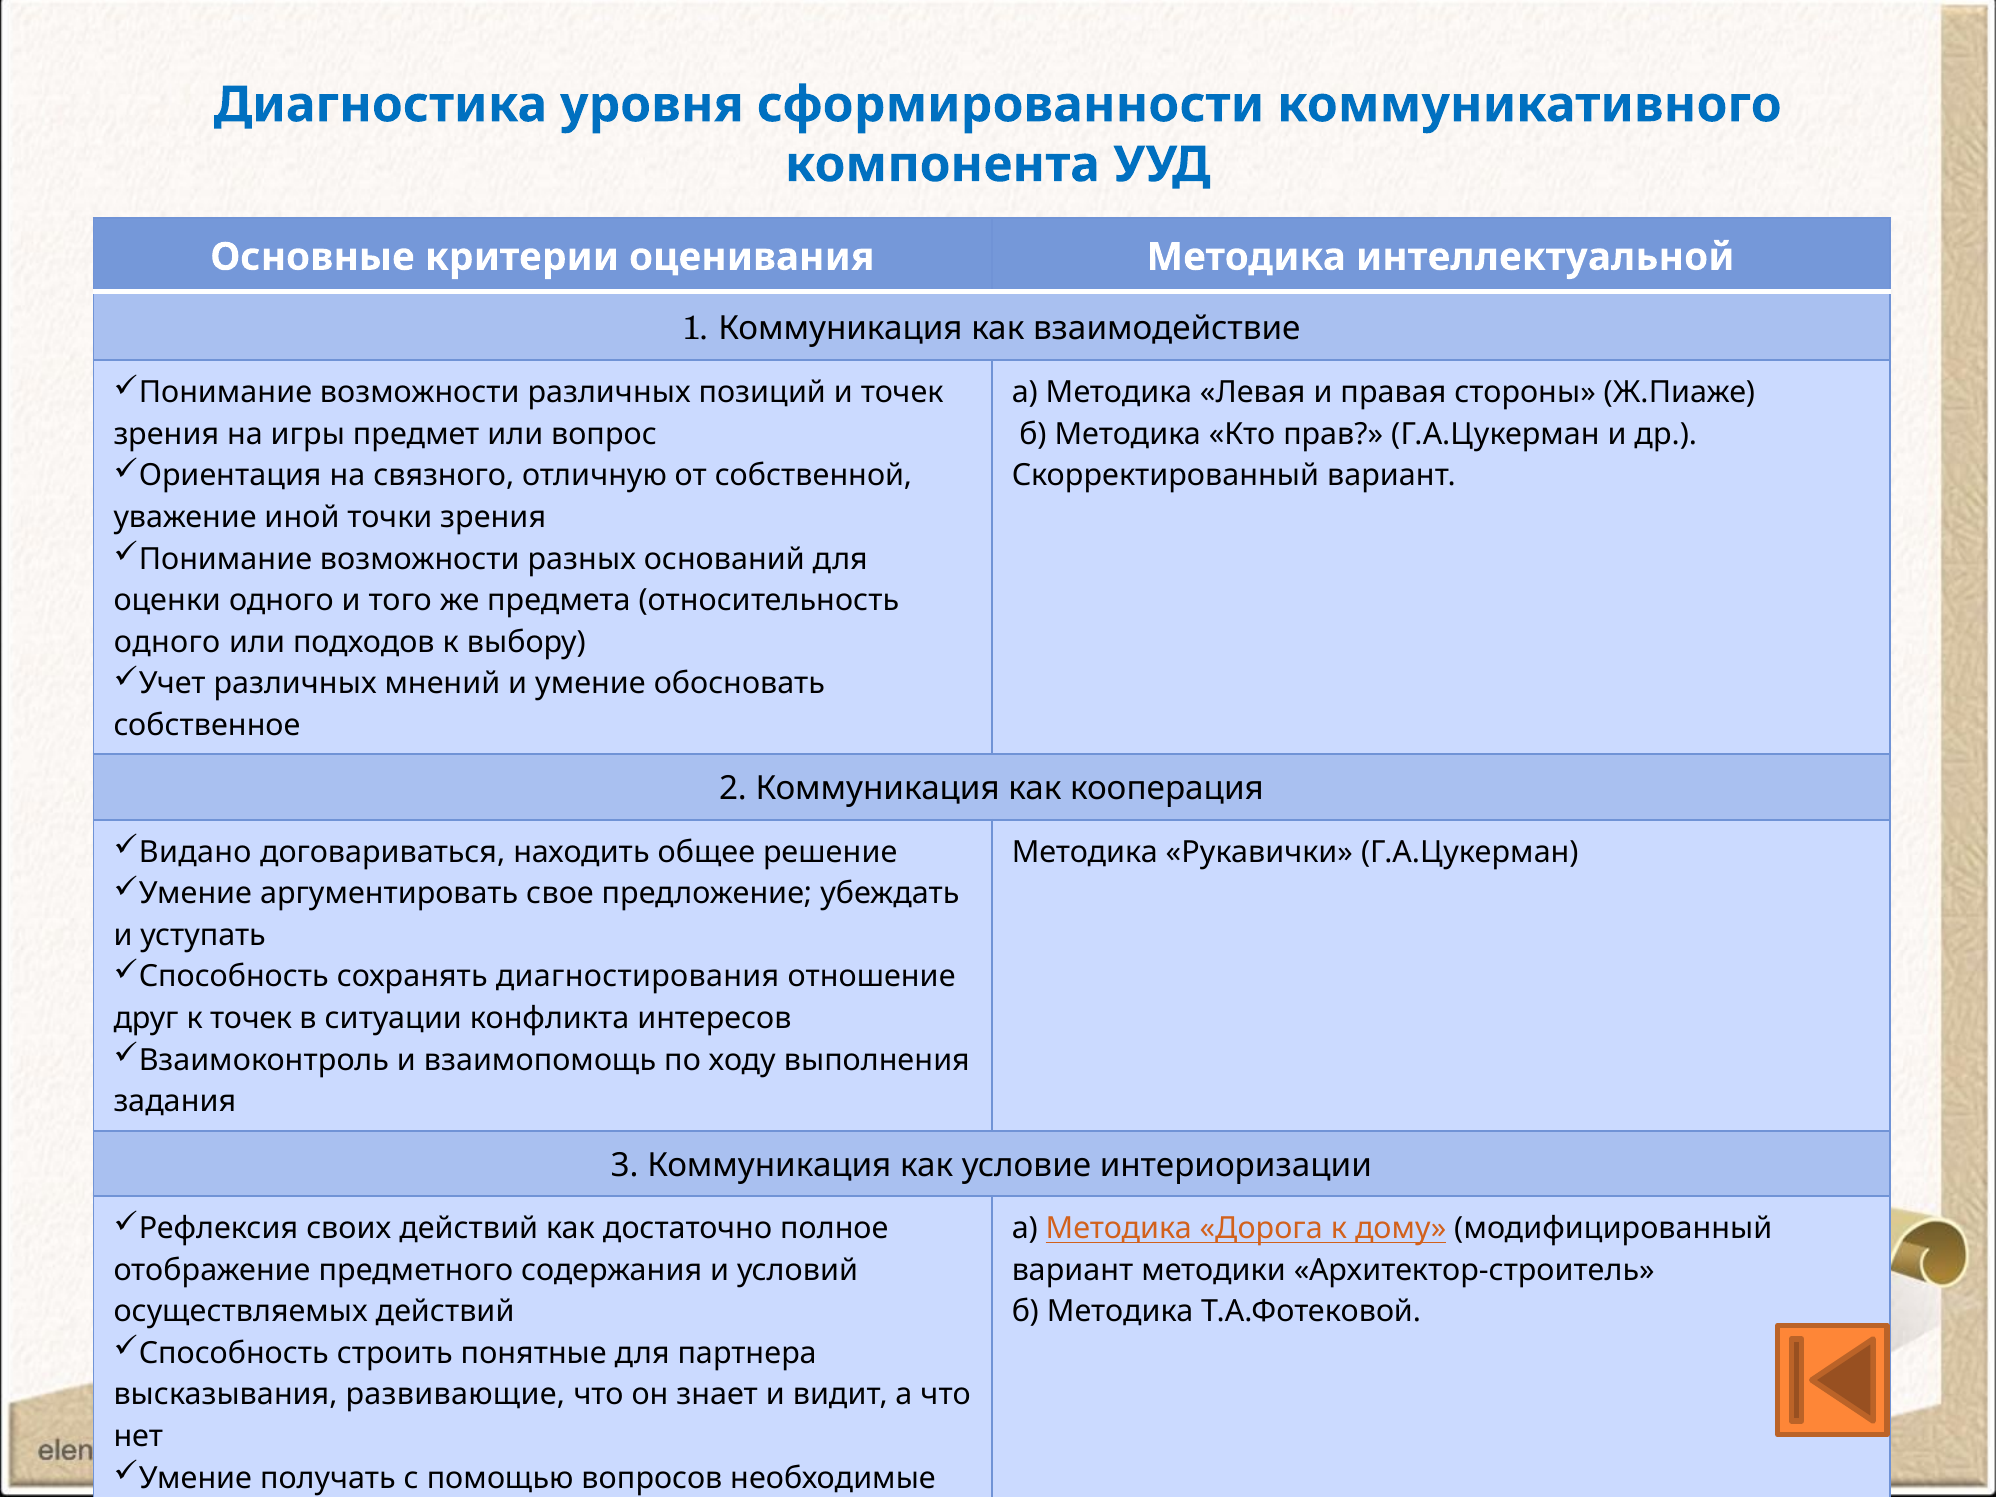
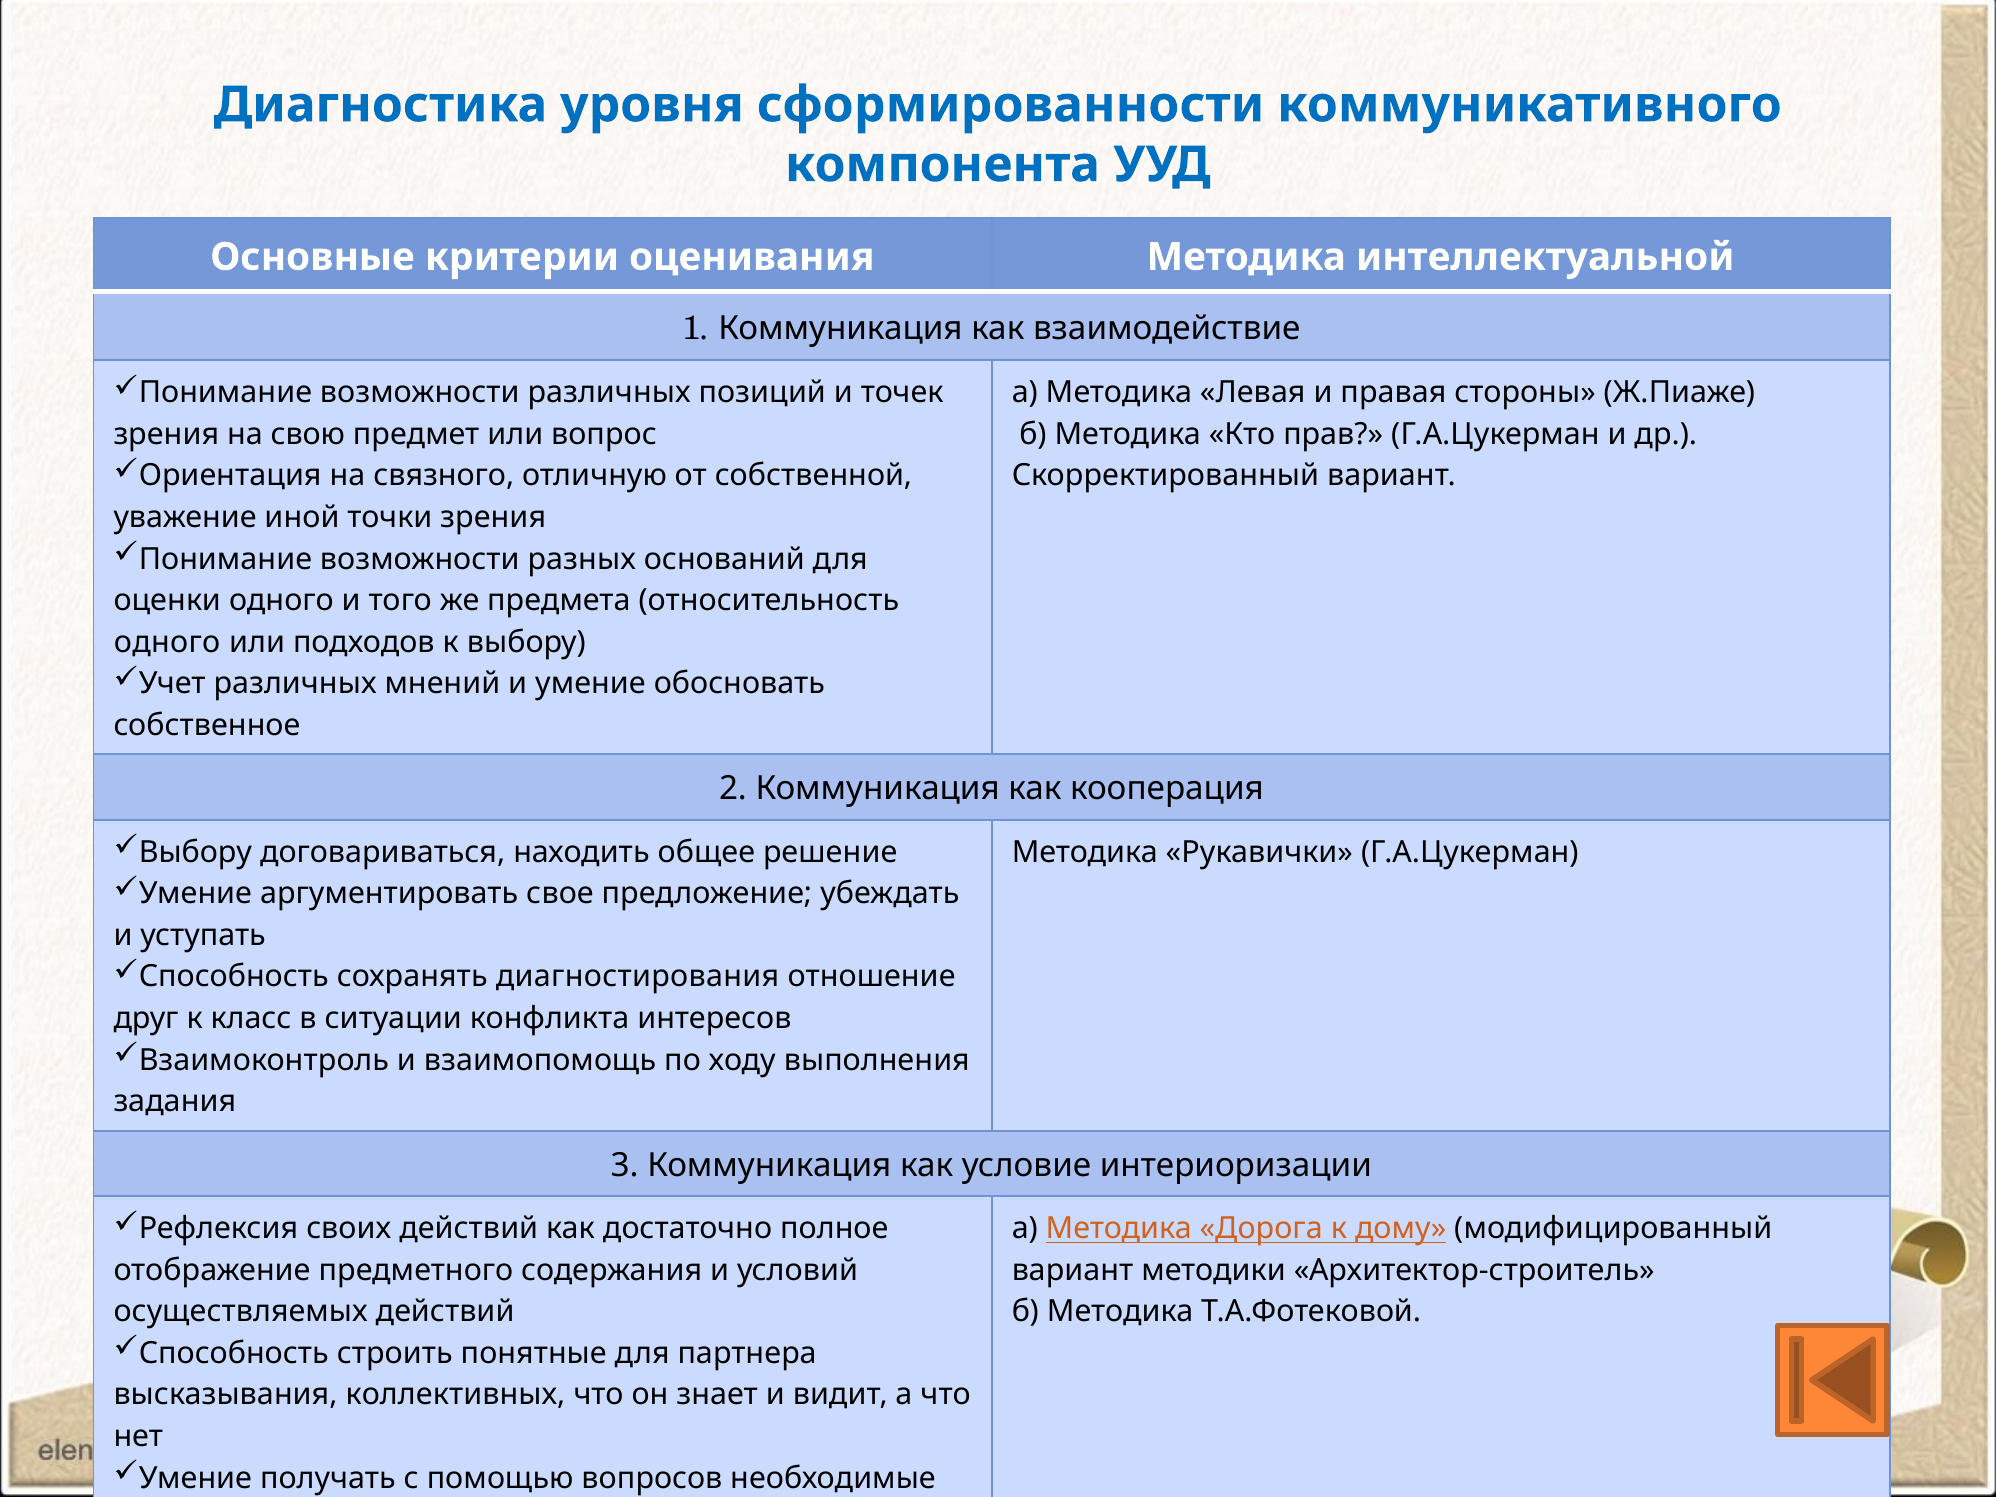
игры: игры -> свою (308, 434)
Видано: Видано -> Выбору (195, 852)
к точек: точек -> класс (251, 1019)
развивающие: развивающие -> коллективных (455, 1395)
